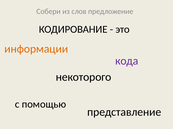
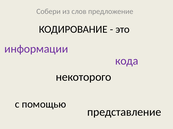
информации colour: orange -> purple (36, 49)
